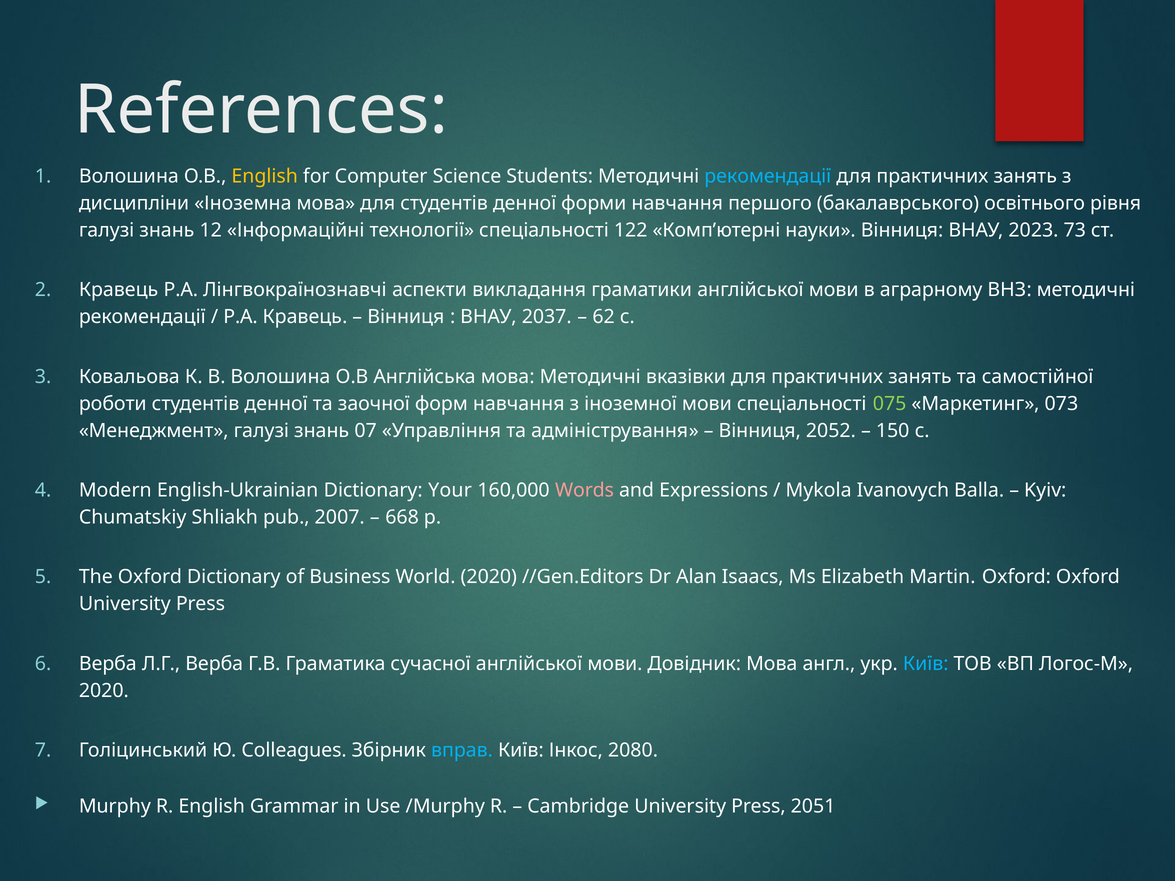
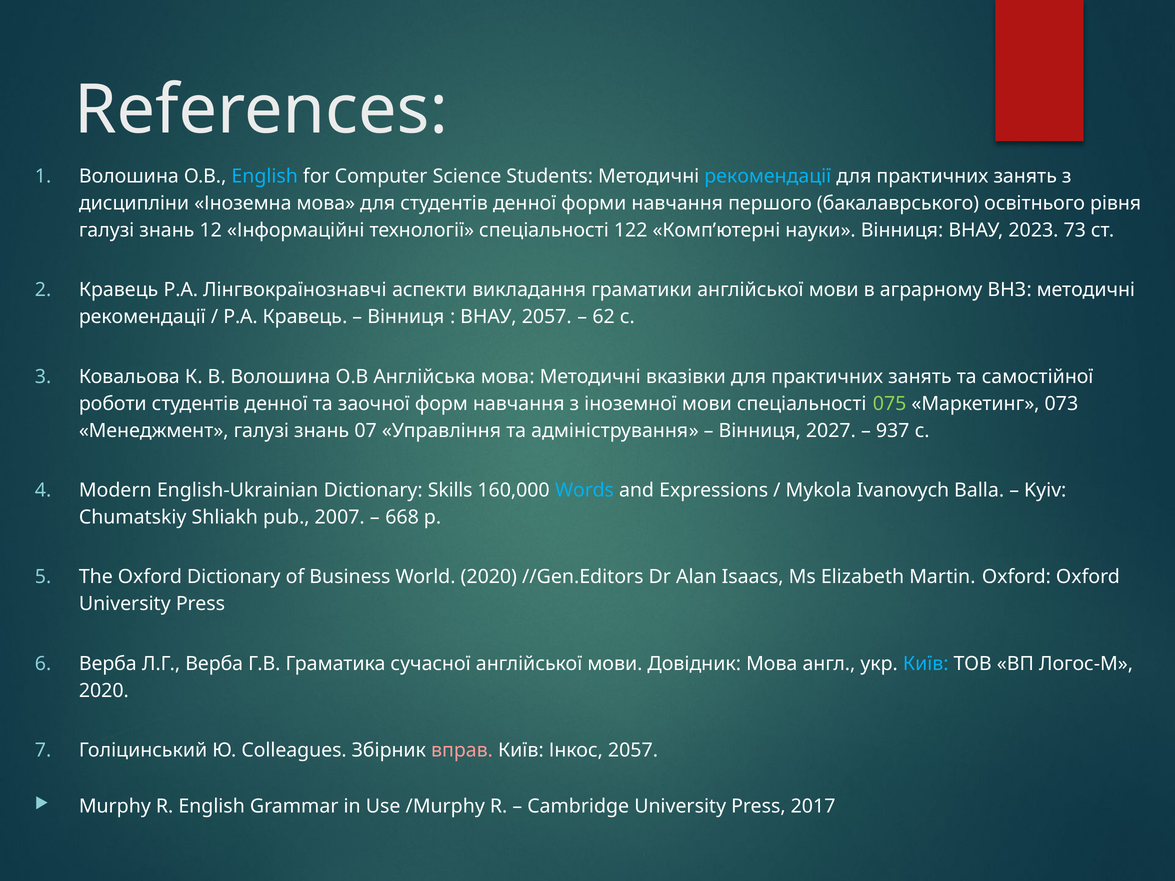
English colour: yellow -> light blue (265, 176)
ВНАУ 2037: 2037 -> 2057 (547, 317)
2052: 2052 -> 2027 (831, 431)
150: 150 -> 937 (893, 431)
Your: Your -> Skills (450, 490)
Words colour: pink -> light blue (584, 490)
вправ colour: light blue -> pink (462, 750)
Інкос 2080: 2080 -> 2057 (633, 750)
2051: 2051 -> 2017 (813, 807)
